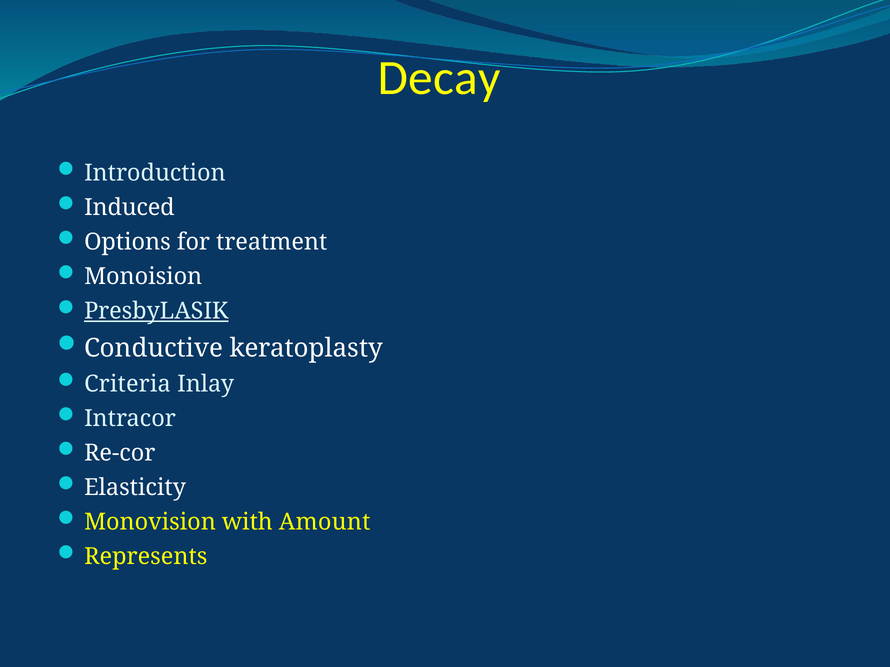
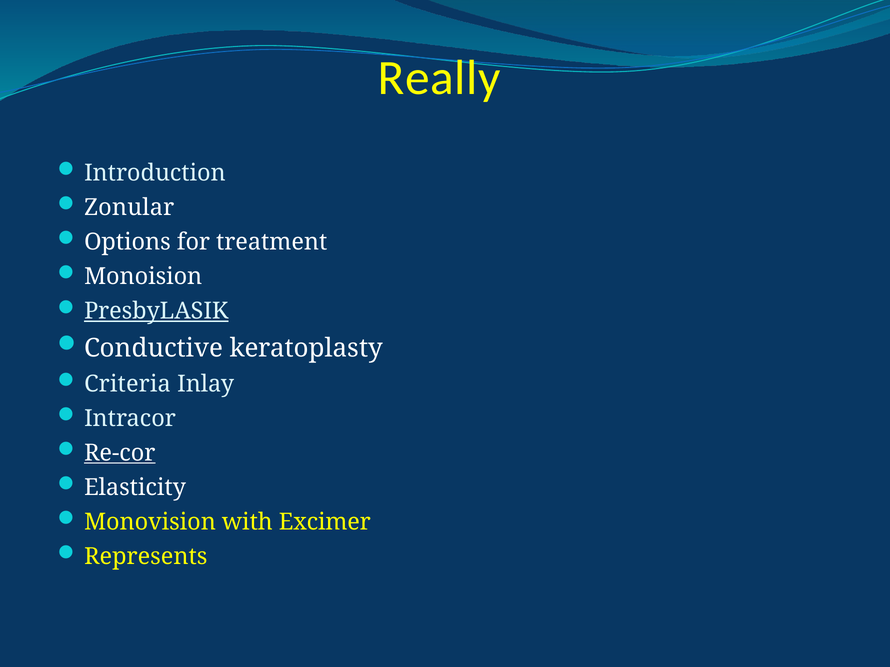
Decay: Decay -> Really (439, 78)
Induced: Induced -> Zonular (129, 208)
Re-cor underline: none -> present (120, 453)
Amount: Amount -> Excimer (325, 522)
